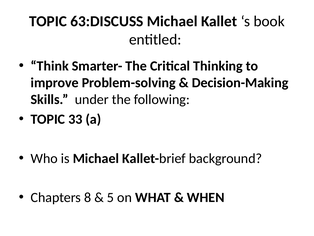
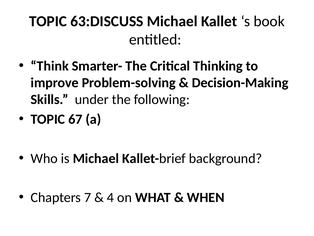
33: 33 -> 67 (75, 119)
8: 8 -> 7 (88, 197)
5: 5 -> 4 (110, 197)
